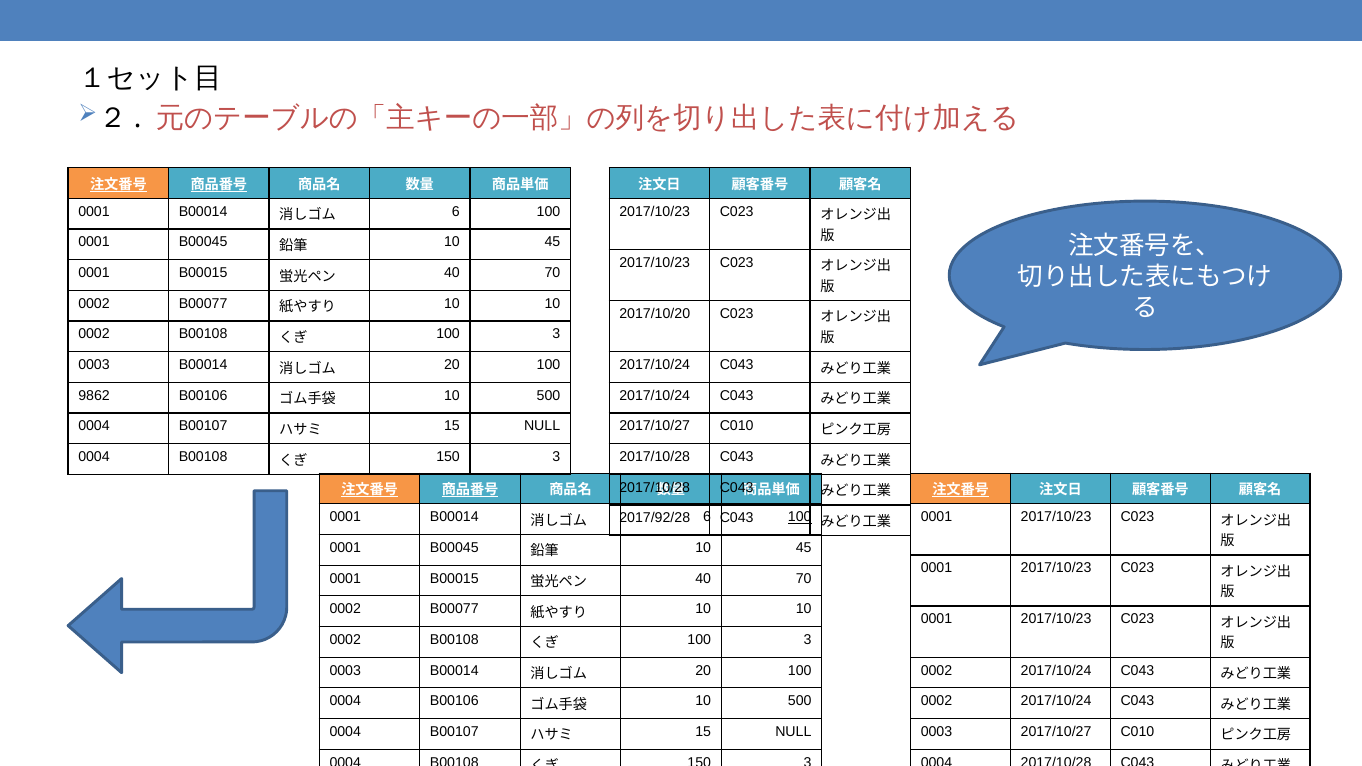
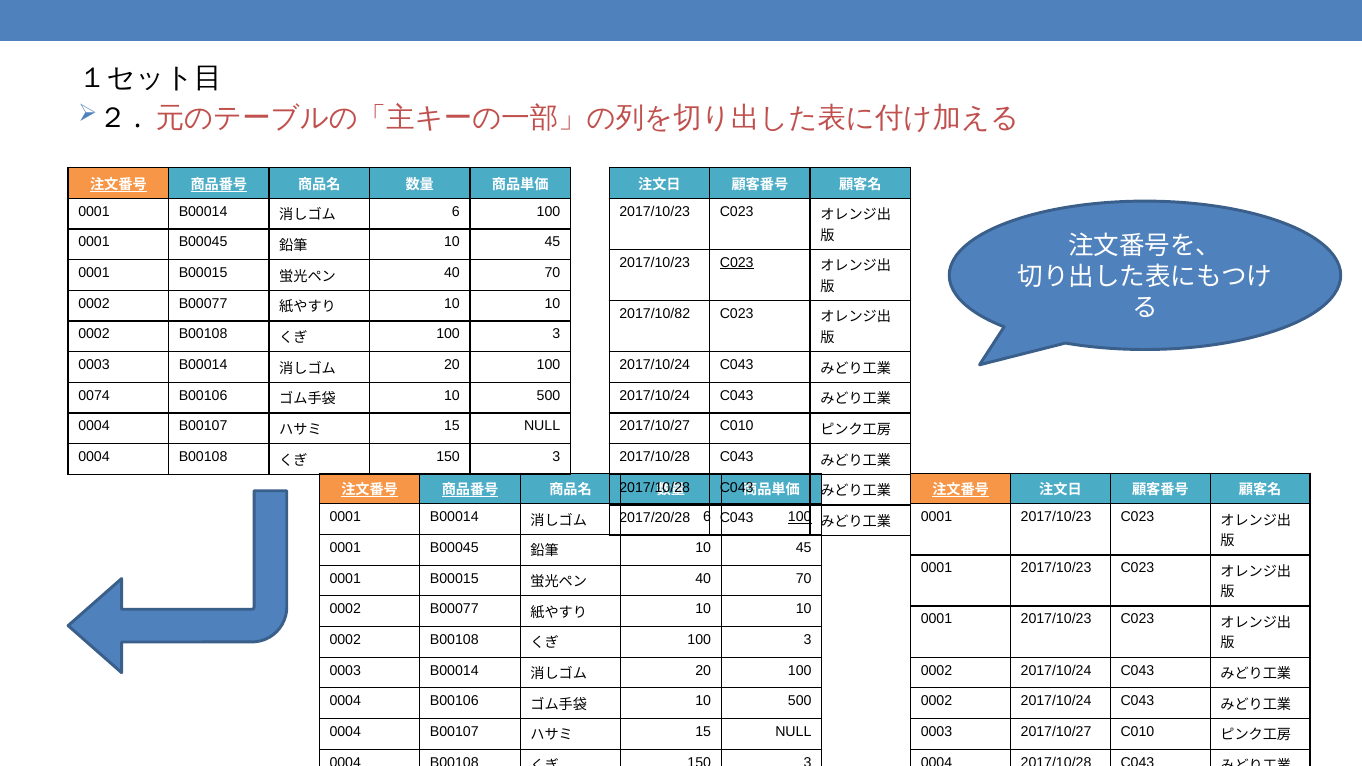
C023 underline: none -> present (737, 263)
2017/10/20: 2017/10/20 -> 2017/10/82 (655, 314)
9862: 9862 -> 0074 (94, 396)
2017/92/28: 2017/92/28 -> 2017/20/28 (655, 518)
